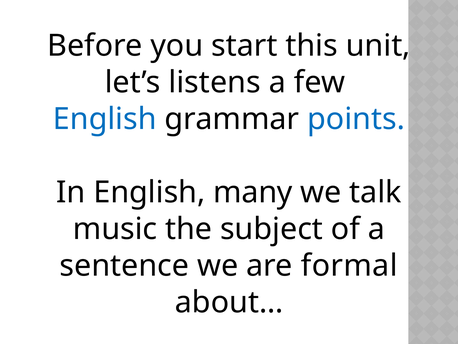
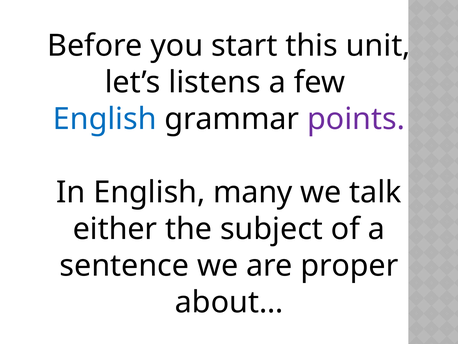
points colour: blue -> purple (356, 119)
music: music -> either (115, 229)
formal: formal -> proper (349, 265)
